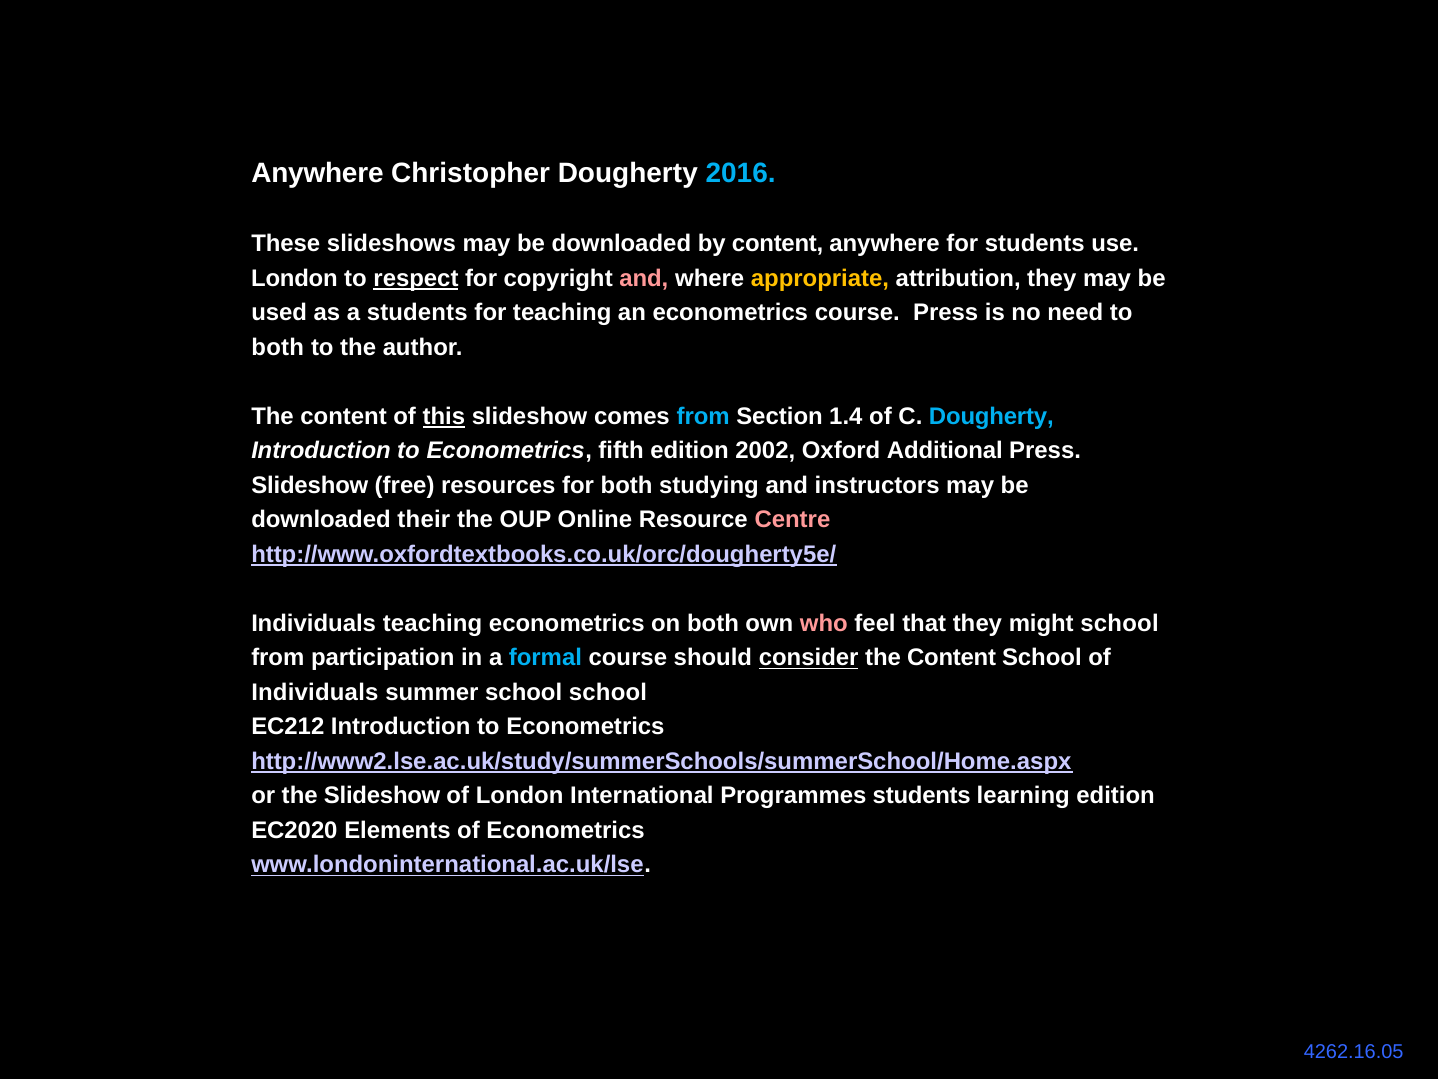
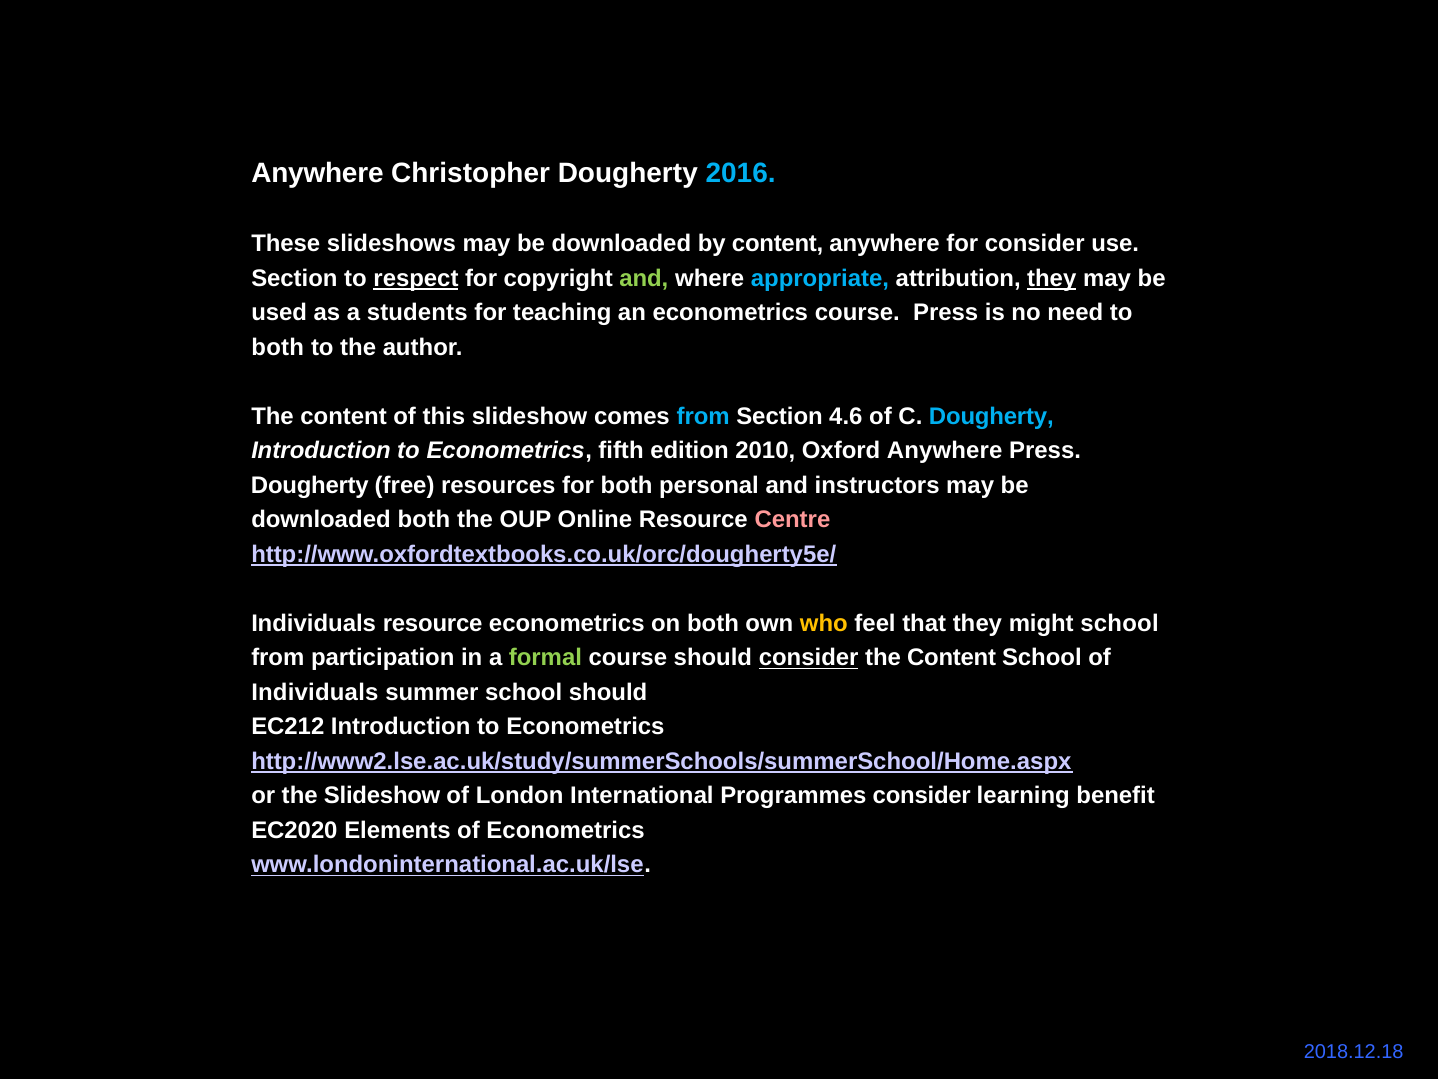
for students: students -> consider (1035, 244)
London: London -> Section (294, 278)
and colour: pink -> light green (644, 278)
appropriate colour: yellow -> light blue (820, 278)
they underline: none -> present (1052, 278)
this underline: present -> none (444, 416)
1.4: 1.4 -> 4.6 (846, 416)
2002: 2002 -> 2010 (765, 451)
Oxford Additional: Additional -> Anywhere (945, 451)
Slideshow: Slideshow -> Dougherty (310, 485)
studying: studying -> personal (709, 485)
downloaded their: their -> both (424, 520)
Individuals teaching: teaching -> resource (433, 623)
who colour: pink -> yellow (824, 623)
formal colour: light blue -> light green (545, 658)
school school: school -> should (608, 692)
Programmes students: students -> consider (922, 796)
learning edition: edition -> benefit (1116, 796)
4262.16.05: 4262.16.05 -> 2018.12.18 (1354, 1051)
